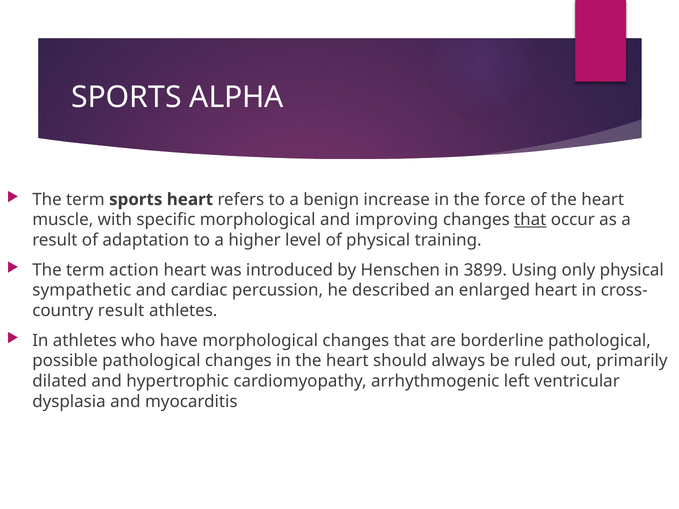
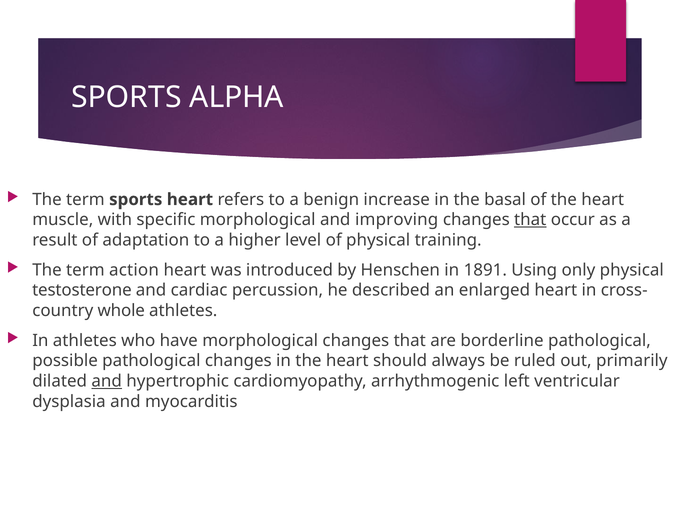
force: force -> basal (505, 200)
3899: 3899 -> 1891 (485, 270)
sympathetic: sympathetic -> testosterone (82, 291)
result: result -> whole (121, 311)
and underline: none -> present (107, 381)
